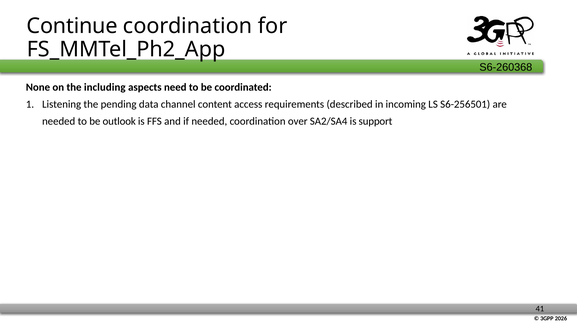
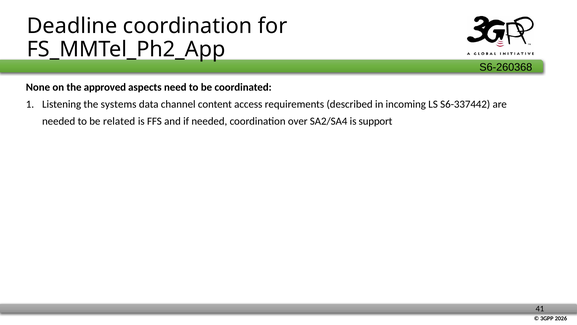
Continue: Continue -> Deadline (72, 26)
including: including -> approved (105, 87)
pending: pending -> systems (119, 104)
S6-256501: S6-256501 -> S6-337442 (465, 104)
outlook: outlook -> related (119, 121)
